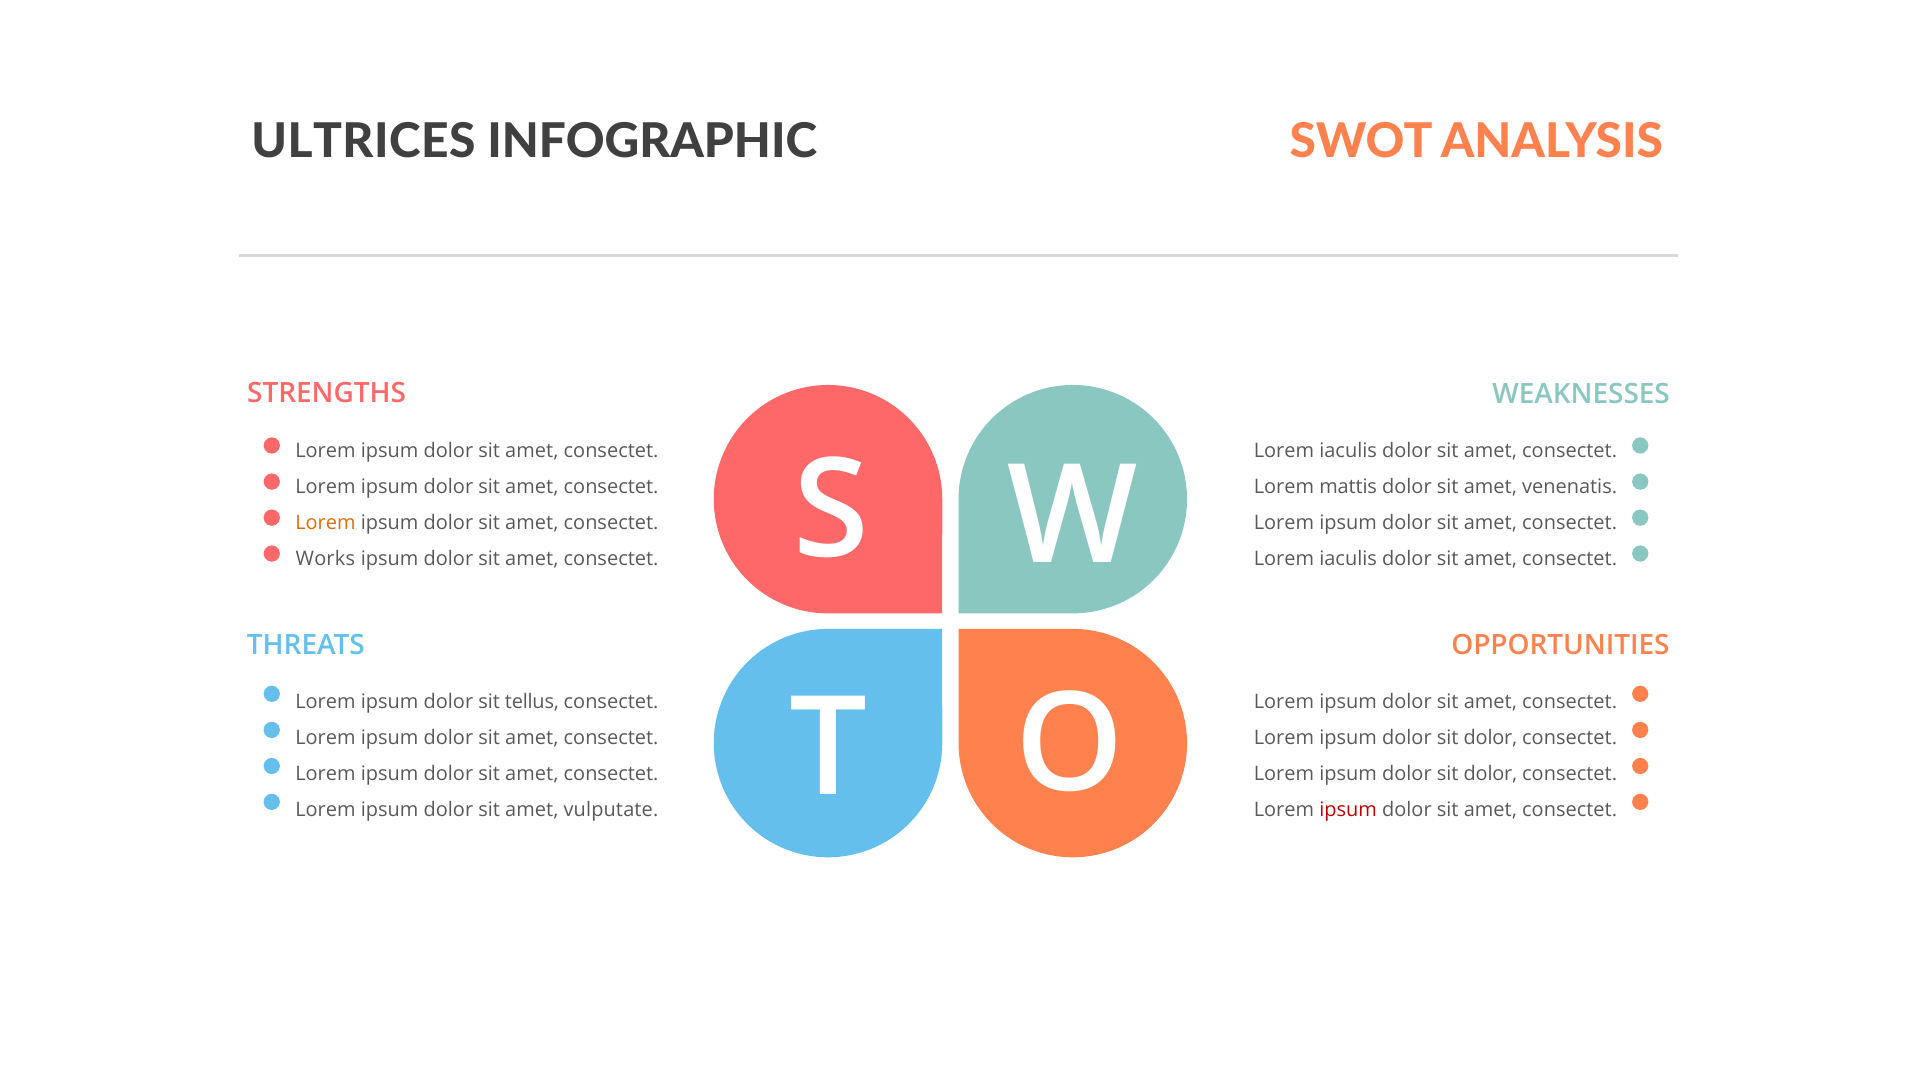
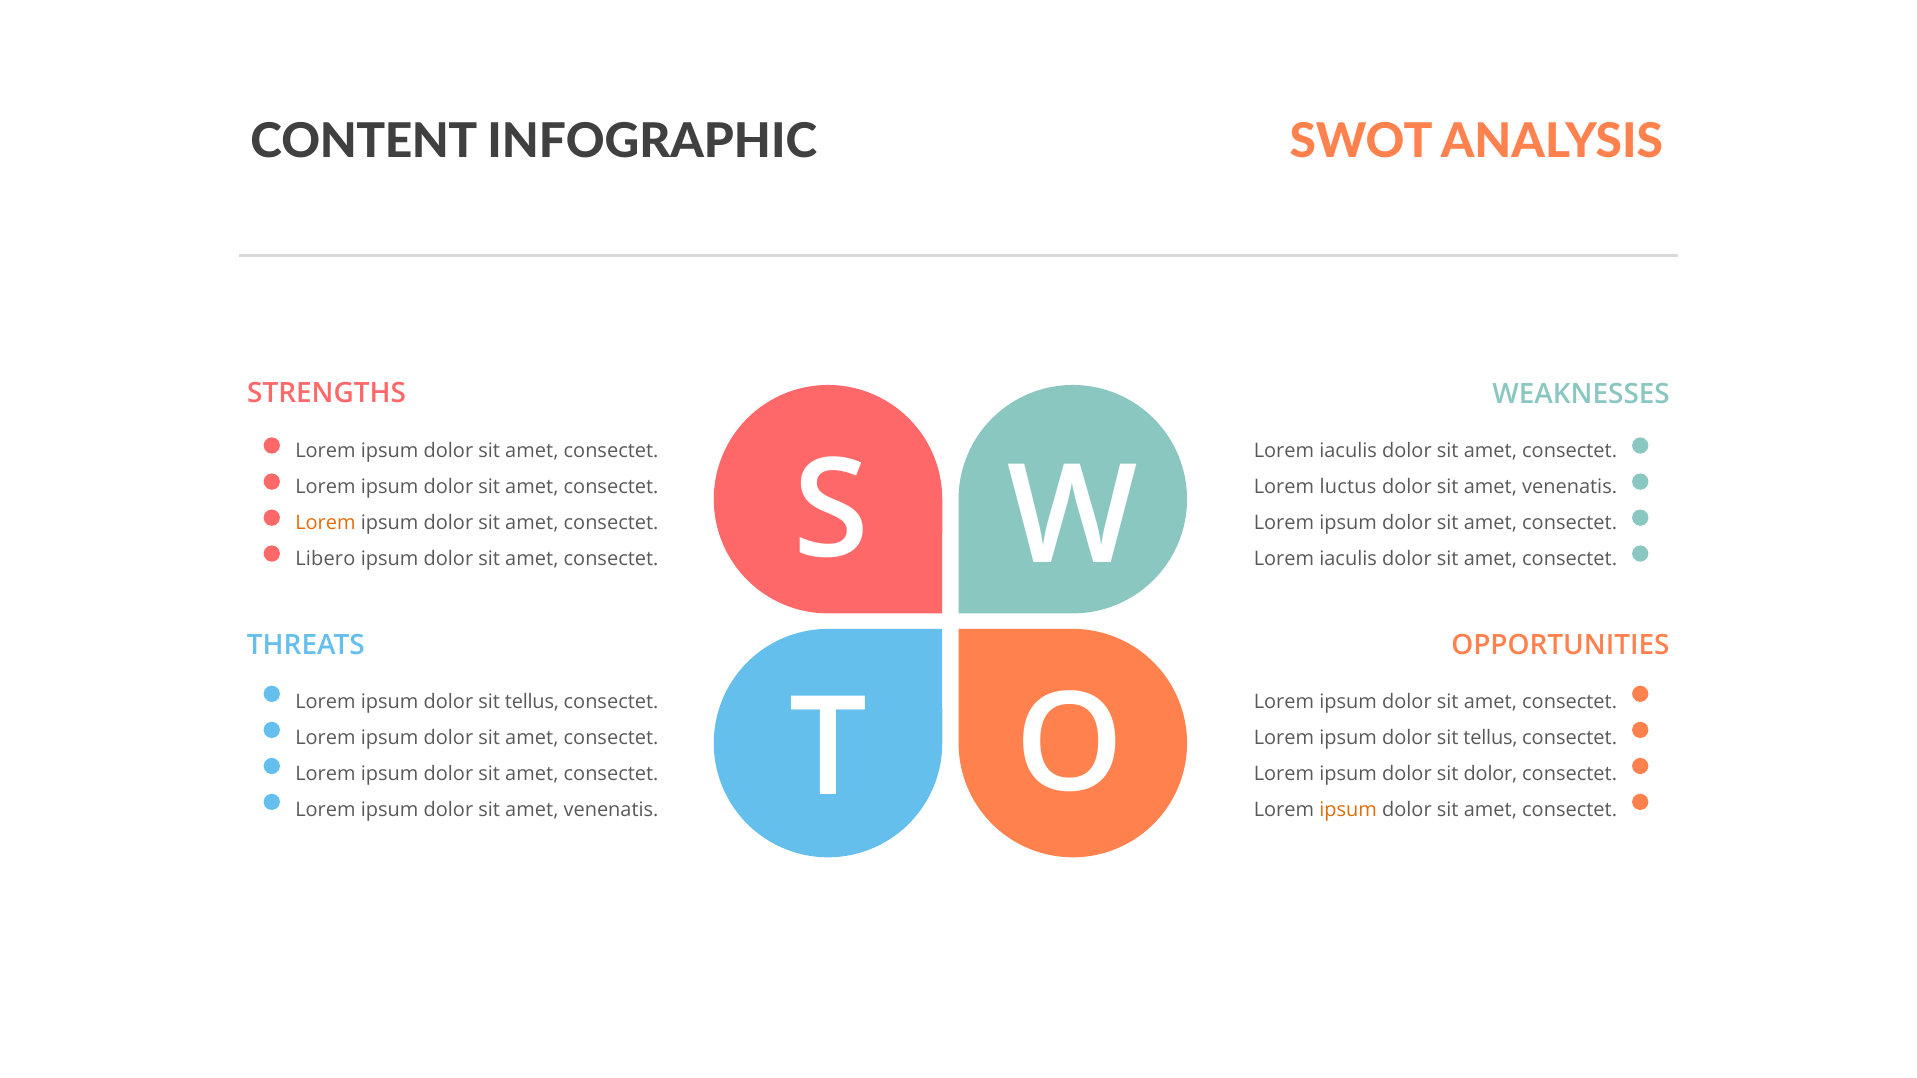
ULTRICES: ULTRICES -> CONTENT (364, 141)
mattis: mattis -> luctus (1348, 487)
Works: Works -> Libero (325, 559)
dolor: dolor -> tellus (1490, 738)
vulputate: vulputate -> venenatis (611, 810)
ipsum colour: red -> orange (1348, 810)
